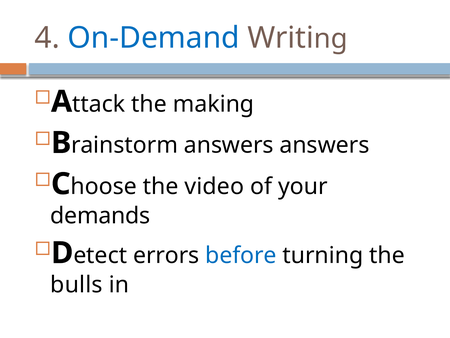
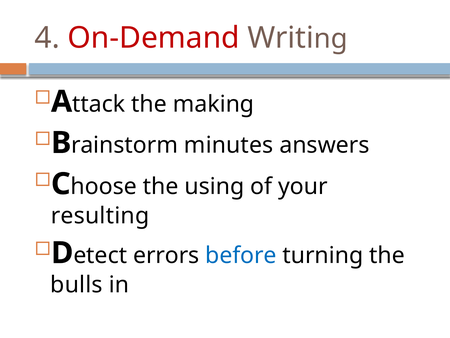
On-Demand colour: blue -> red (154, 38)
Brainstorm answers: answers -> minutes (229, 145)
video: video -> using (214, 186)
demands: demands -> resulting (100, 215)
